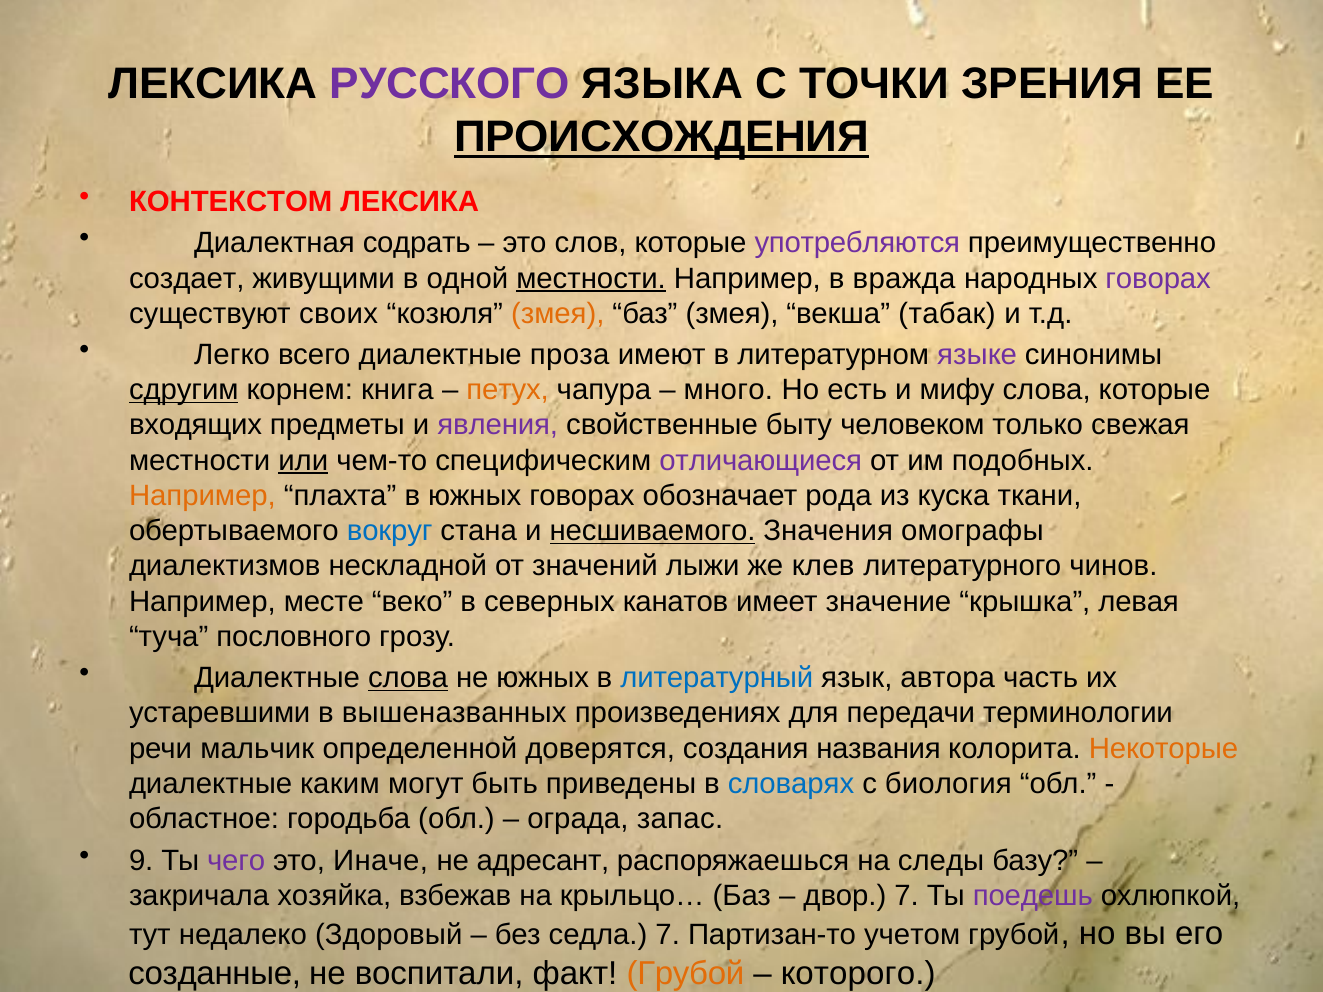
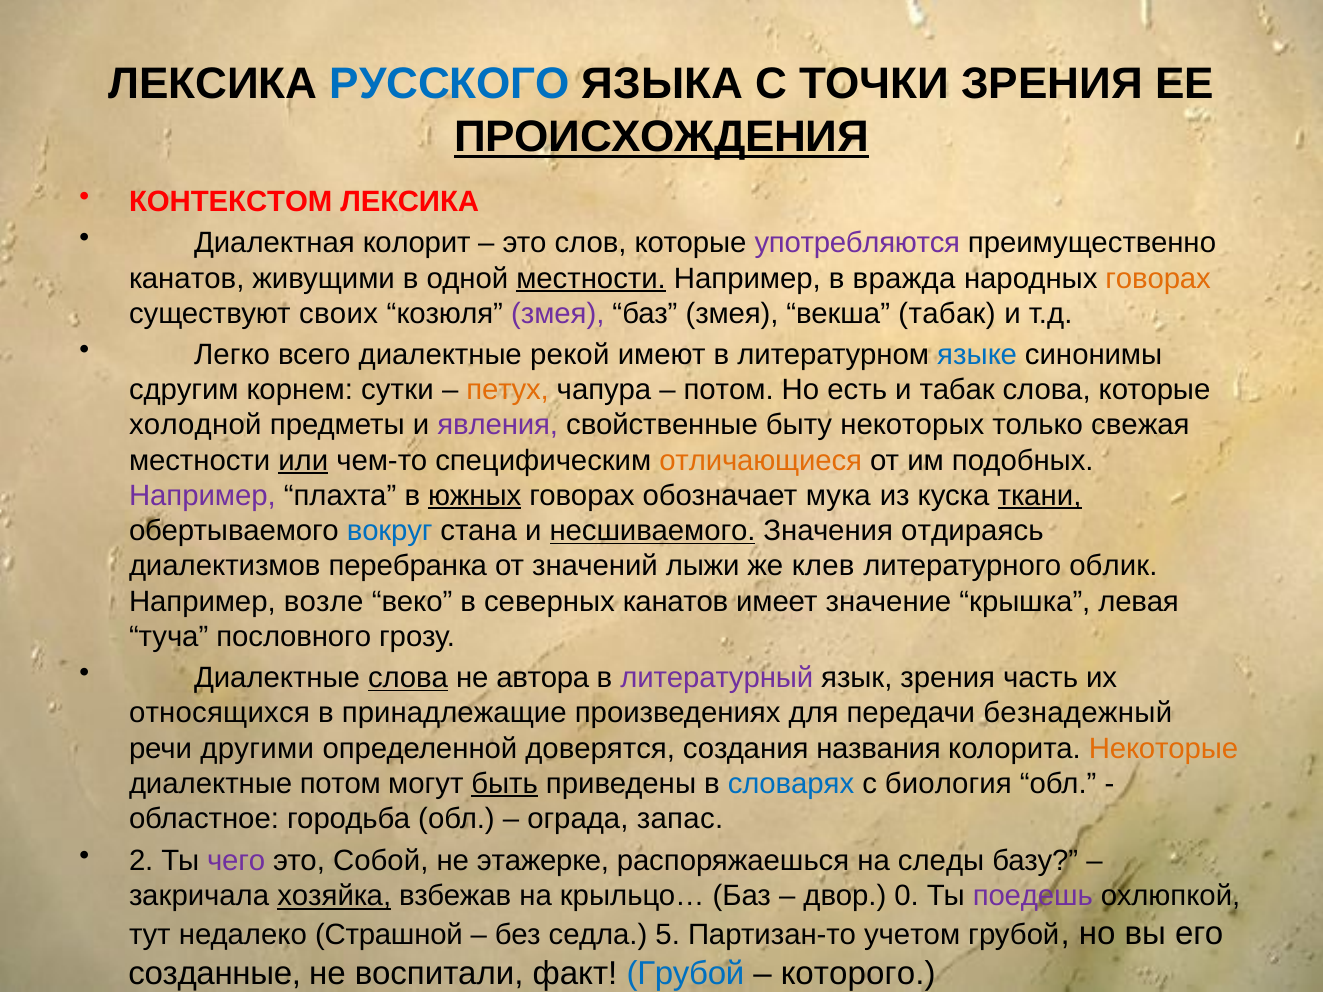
РУССКОГО colour: purple -> blue (450, 84)
содрать: содрать -> колорит (417, 243)
создает: создает -> канатов (187, 278)
говорах colour: purple -> orange (1158, 278)
змея colour: orange -> purple (558, 314)
проза: проза -> рекой (570, 355)
языке colour: purple -> blue (977, 355)
сдругим underline: present -> none (184, 390)
книга: книга -> сутки (397, 390)
много: много -> потом (729, 390)
и мифу: мифу -> табак (957, 390)
входящих: входящих -> холодной (195, 425)
человеком: человеком -> некоторых (912, 425)
отличающиеся colour: purple -> orange (761, 461)
Например colour: orange -> purple (202, 496)
южных underline: none -> present (475, 496)
рода: рода -> мука (838, 496)
ткани underline: none -> present (1040, 496)
омографы: омографы -> отдираясь (972, 531)
нескладной: нескладной -> перебранка (408, 566)
чинов: чинов -> облик (1113, 566)
месте: месте -> возле (324, 602)
не южных: южных -> автора (543, 678)
литературный colour: blue -> purple (717, 678)
язык автора: автора -> зрения (948, 678)
устаревшими: устаревшими -> относящихся (219, 713)
вышеназванных: вышеназванных -> принадлежащие (454, 713)
терминологии: терминологии -> безнадежный (1078, 713)
мальчик: мальчик -> другими (257, 749)
диалектные каким: каким -> потом (340, 784)
быть underline: none -> present (505, 784)
9: 9 -> 2 (141, 861)
Иначе: Иначе -> Собой (381, 861)
адресант: адресант -> этажерке (543, 861)
хозяйка underline: none -> present (334, 896)
двор 7: 7 -> 0 (907, 896)
Здоровый: Здоровый -> Страшной (389, 935)
седла 7: 7 -> 5 (668, 935)
Грубой colour: orange -> blue (685, 974)
